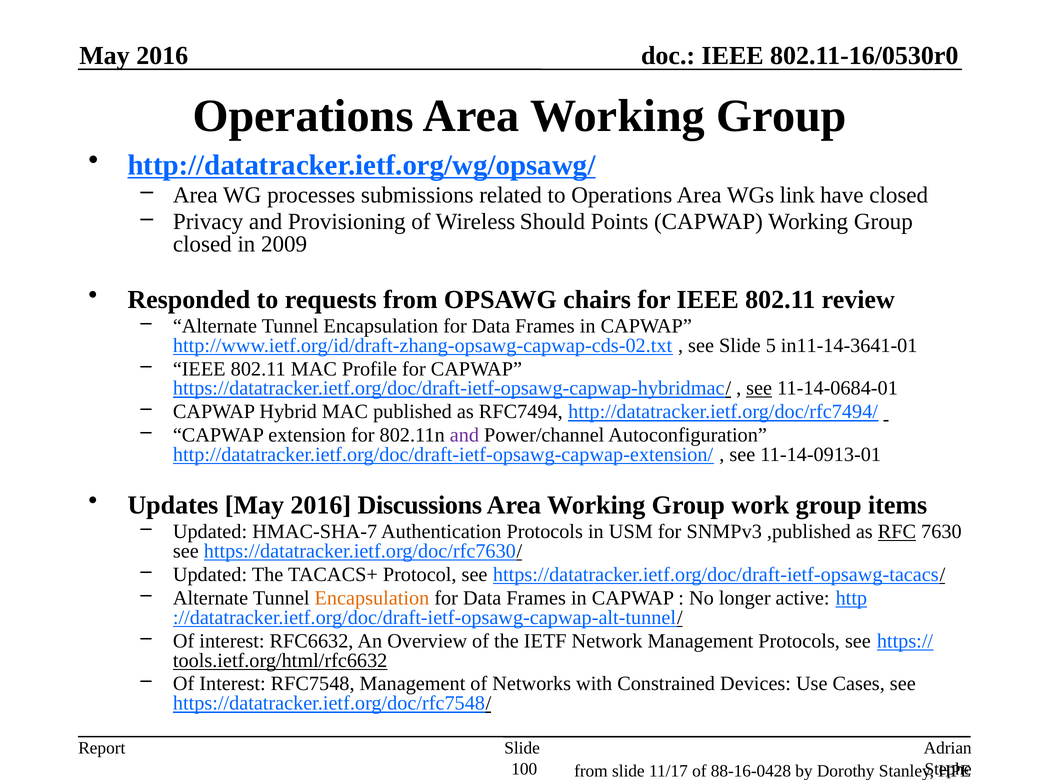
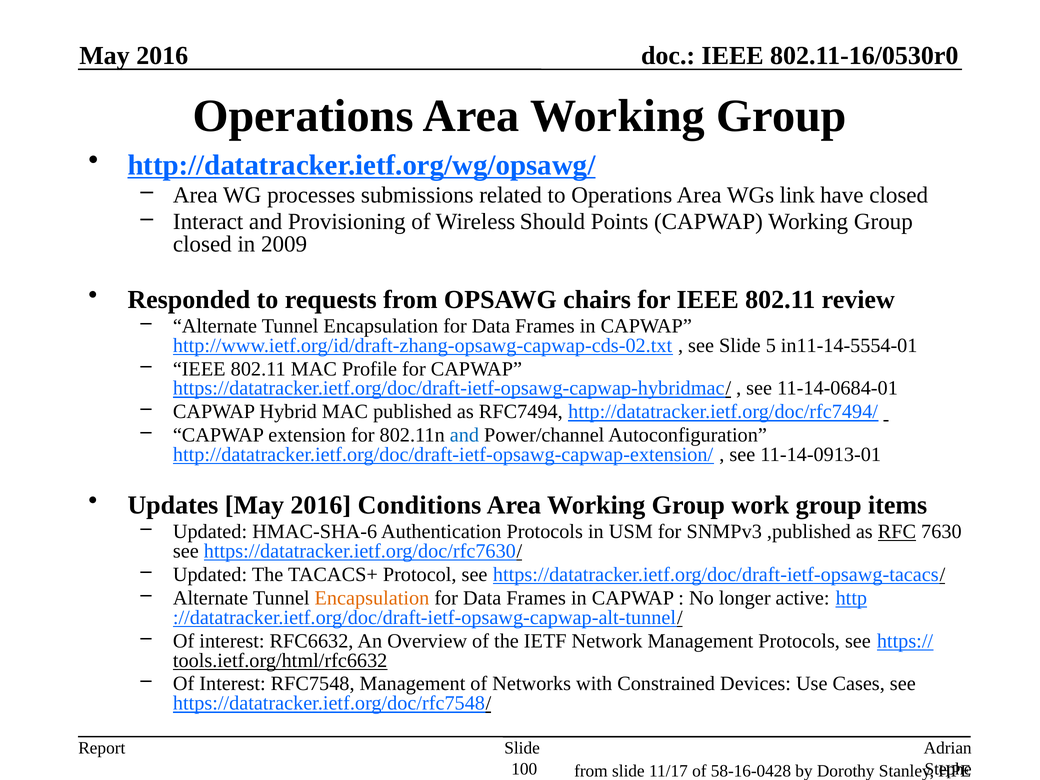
Privacy: Privacy -> Interact (208, 222)
in11-14-3641-01: in11-14-3641-01 -> in11-14-5554-01 (849, 345)
see underline: present -> none (759, 388)
and colour: purple -> blue (464, 435)
Discussions: Discussions -> Conditions (420, 505)
HMAC-SHA-7: HMAC-SHA-7 -> HMAC-SHA-6 (315, 532)
88-16-0428: 88-16-0428 -> 58-16-0428 (751, 771)
